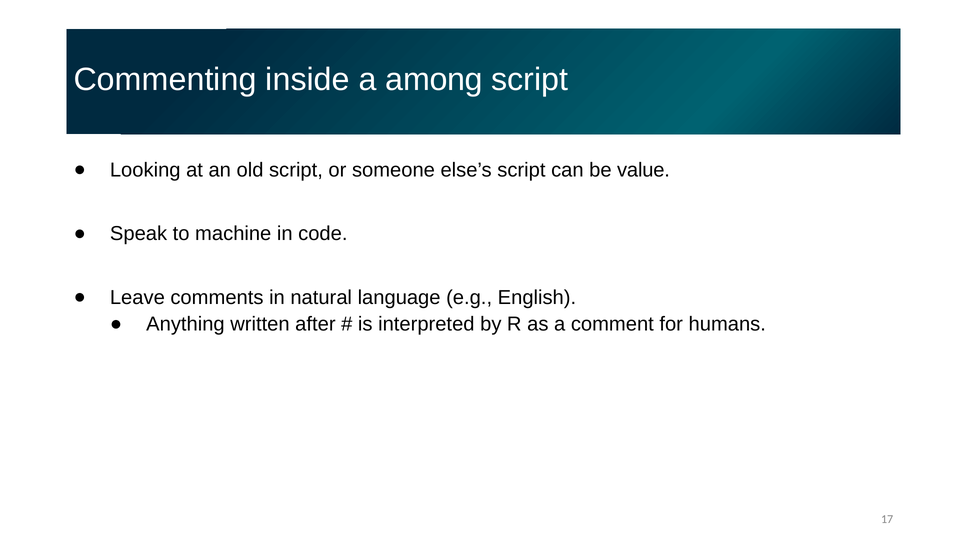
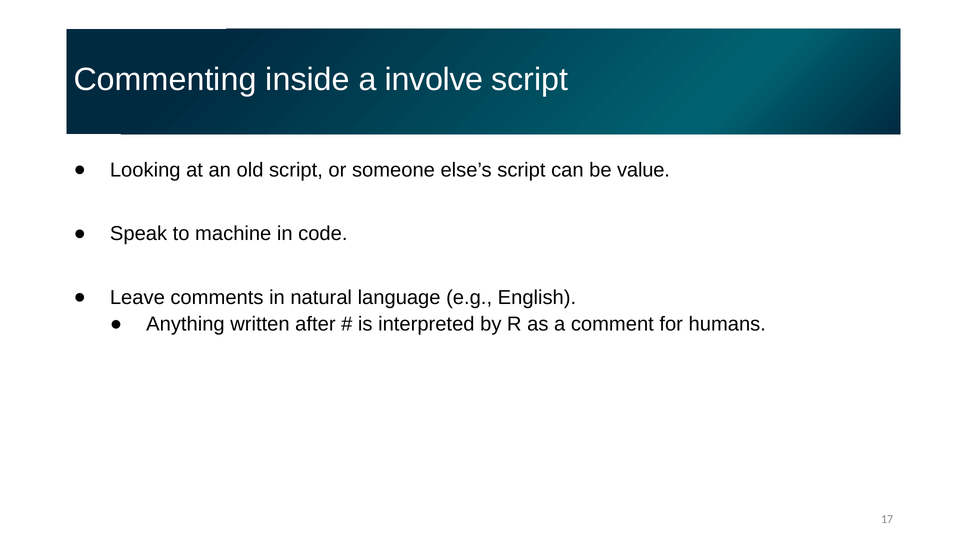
among: among -> involve (434, 80)
